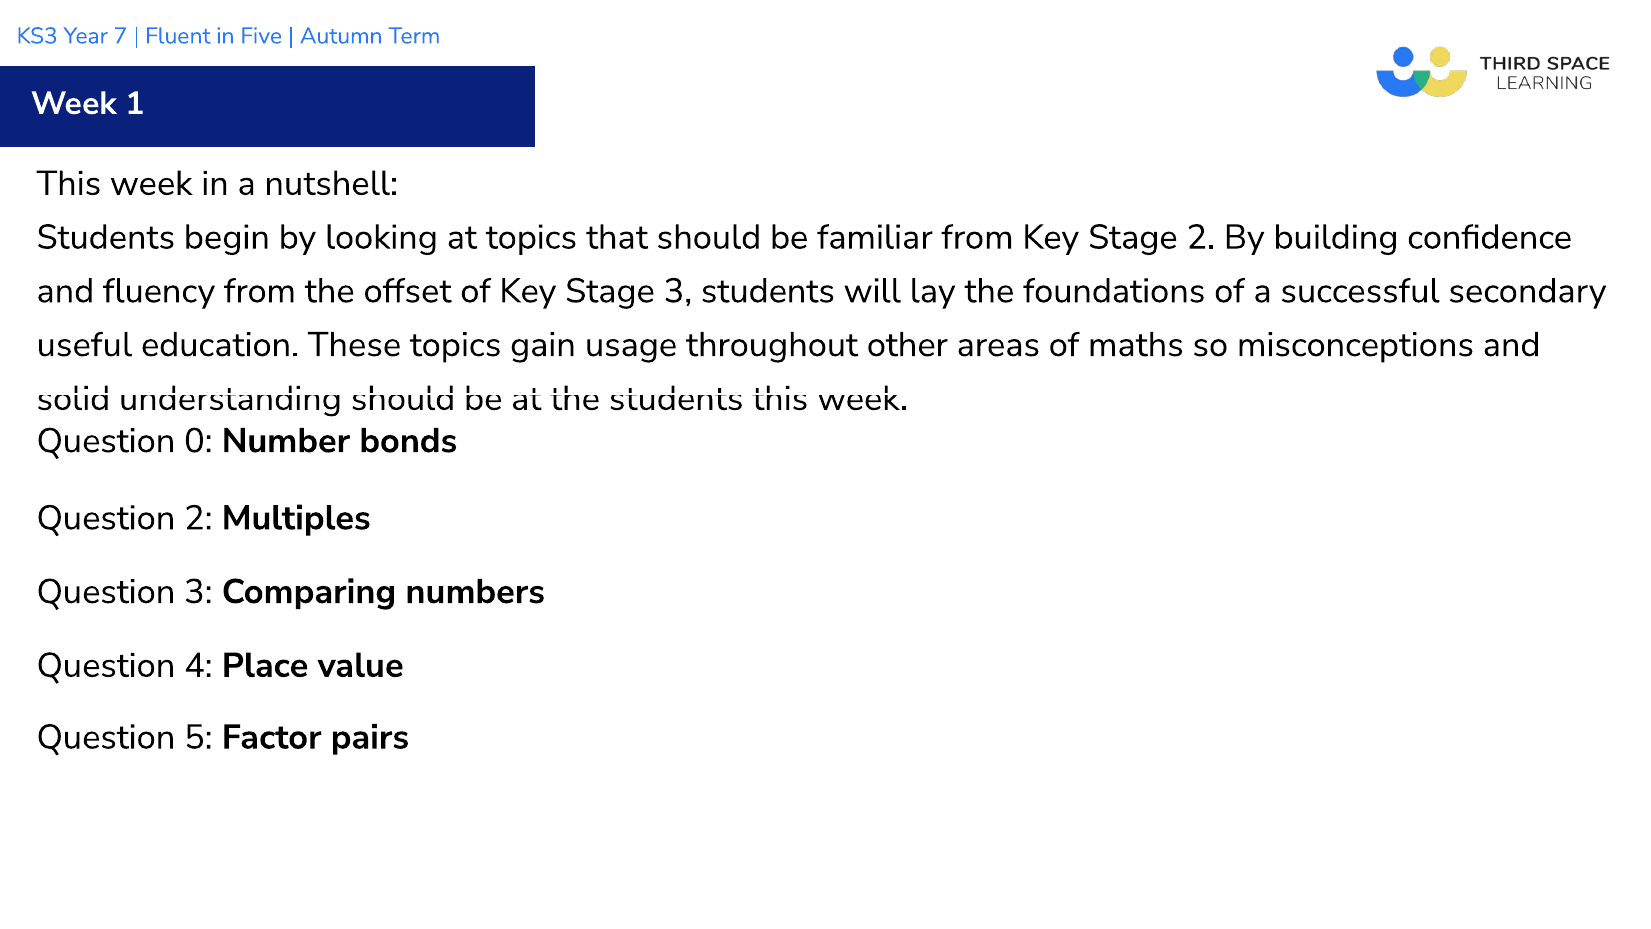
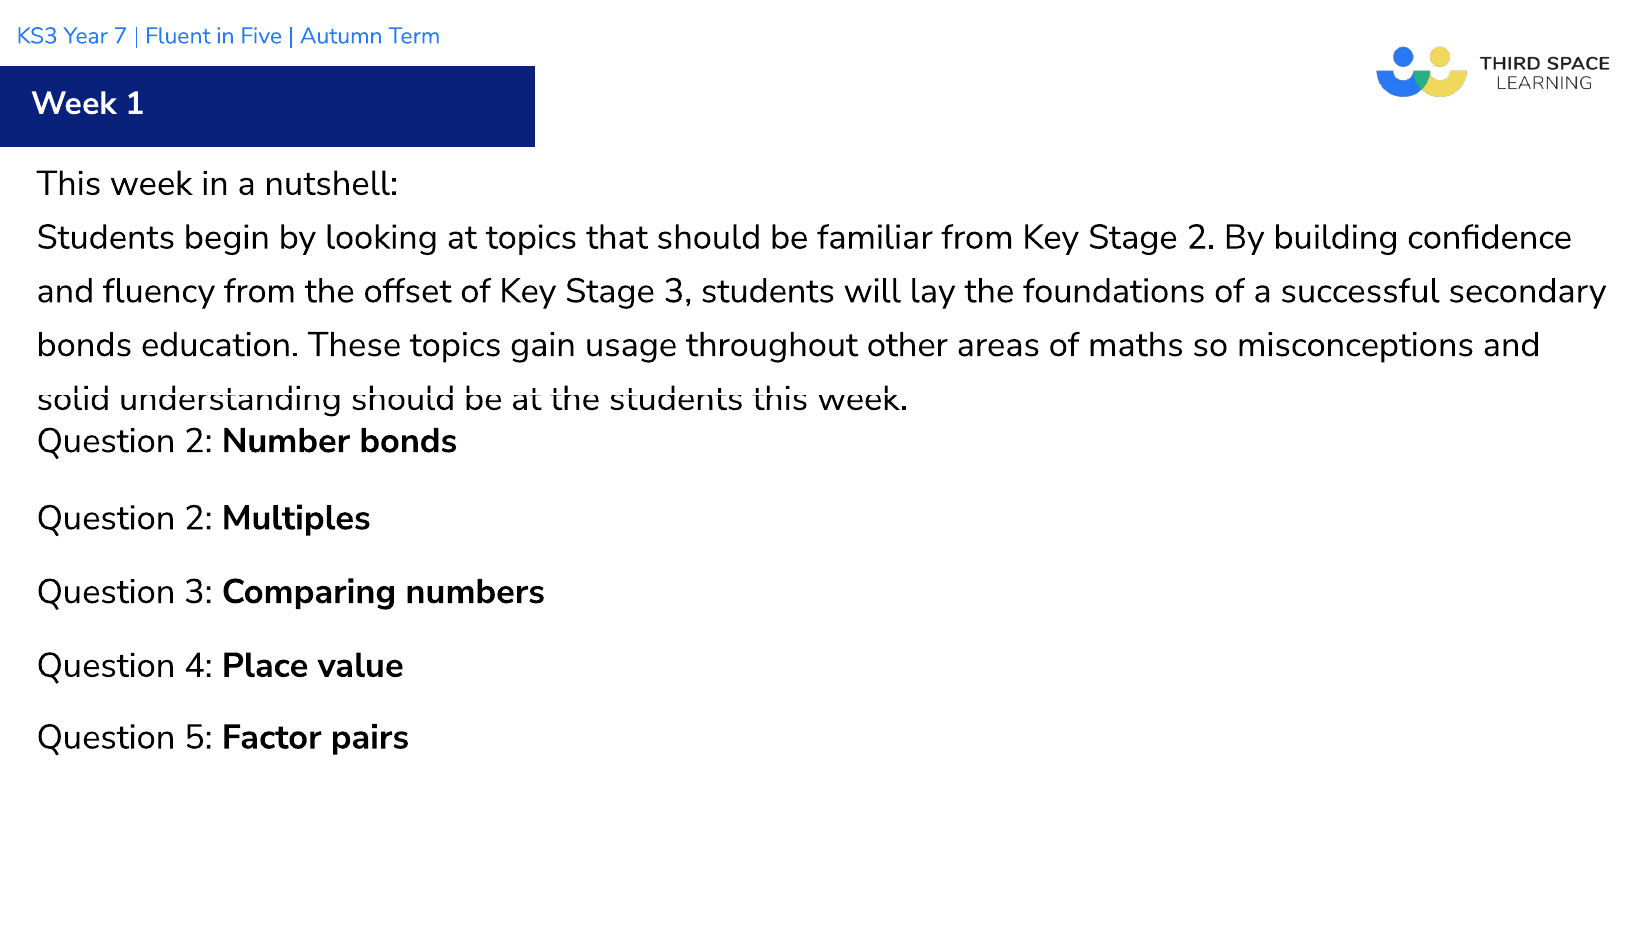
useful: useful -> bonds (84, 345)
0: 0 -> 2 (198, 441)
